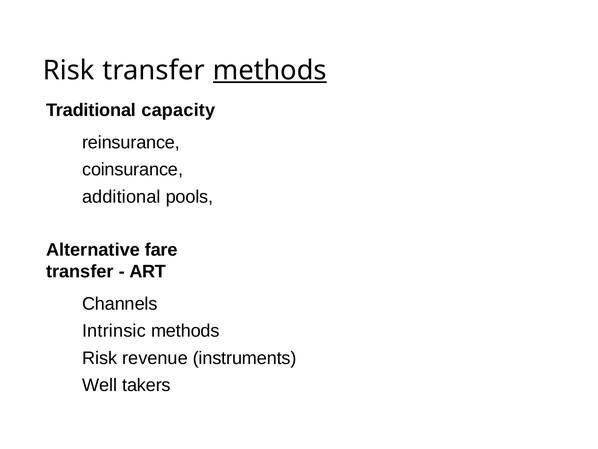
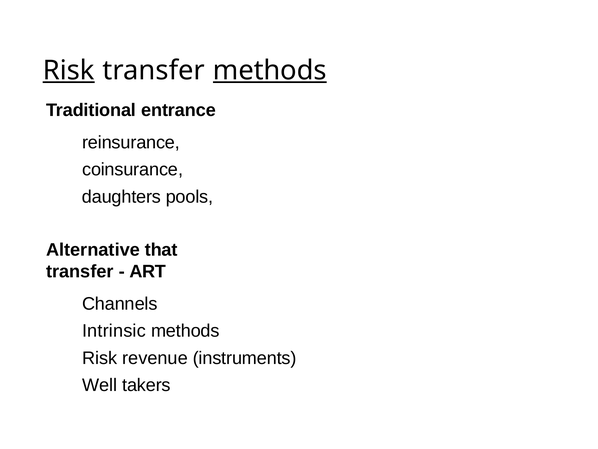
Risk underline: none -> present (69, 70)
capacity: capacity -> entrance (178, 110)
additional: additional -> daughters (121, 197)
fare: fare -> that (161, 250)
